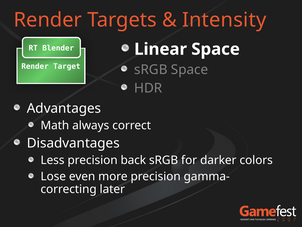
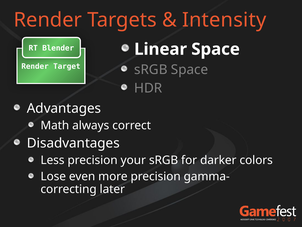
back: back -> your (133, 160)
